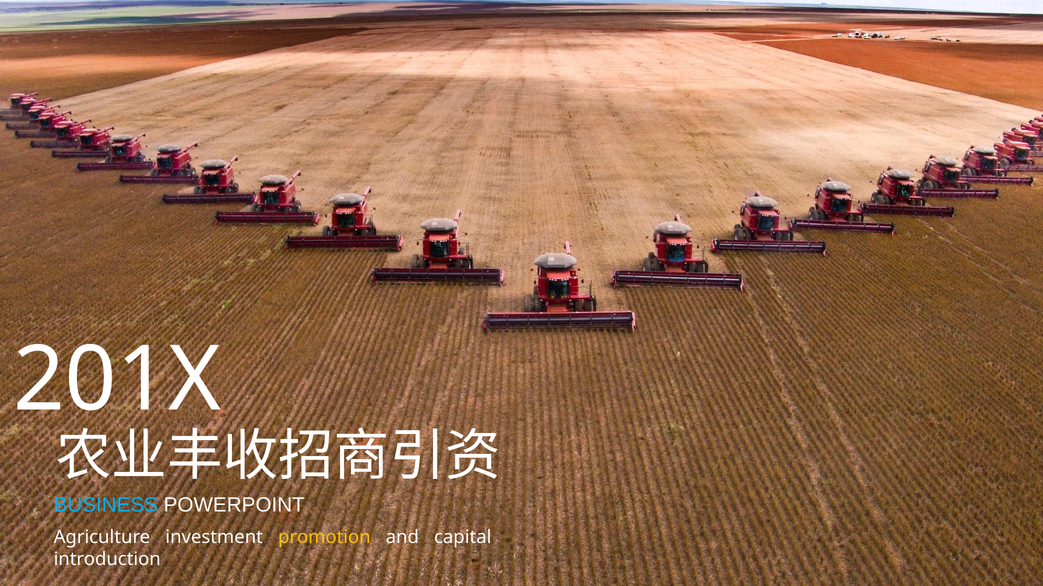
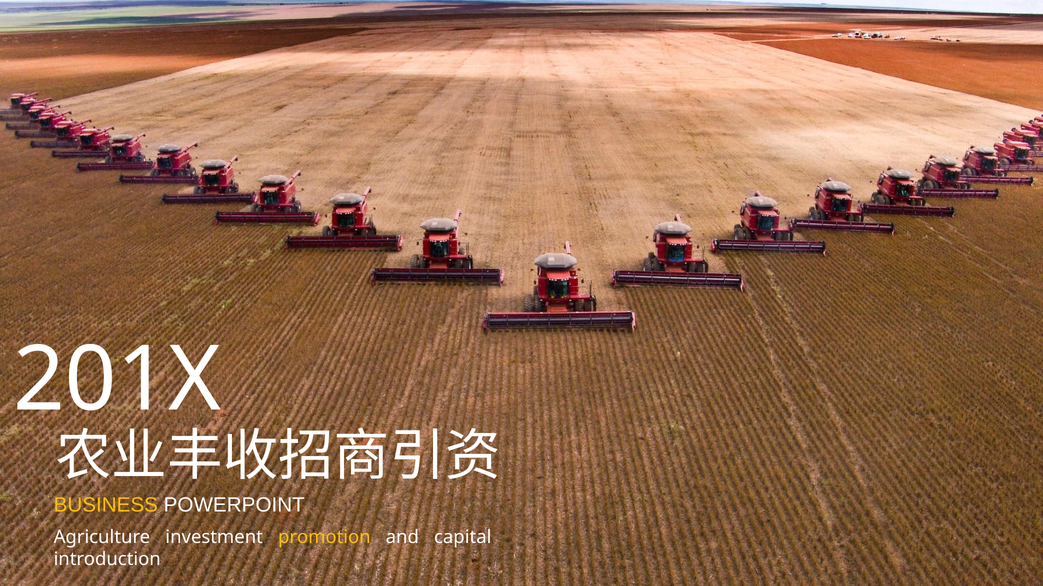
BUSINESS colour: light blue -> yellow (106, 505)
